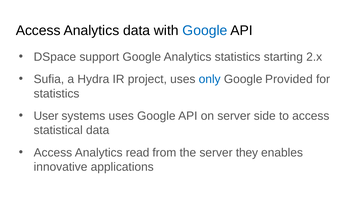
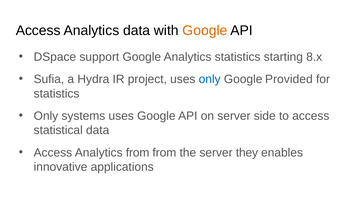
Google colour: blue -> orange (205, 30)
2.x: 2.x -> 8.x (314, 57)
User: User -> Only (46, 116)
Analytics read: read -> from (138, 152)
